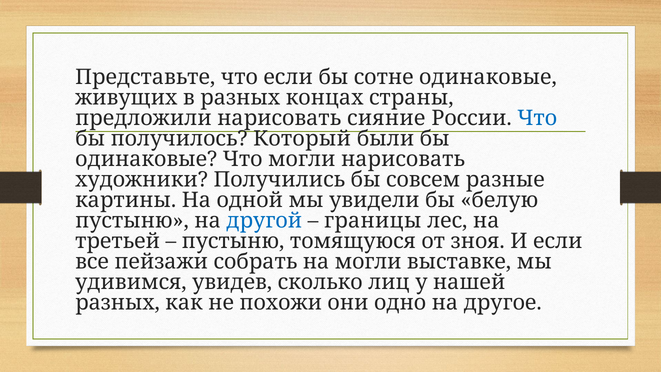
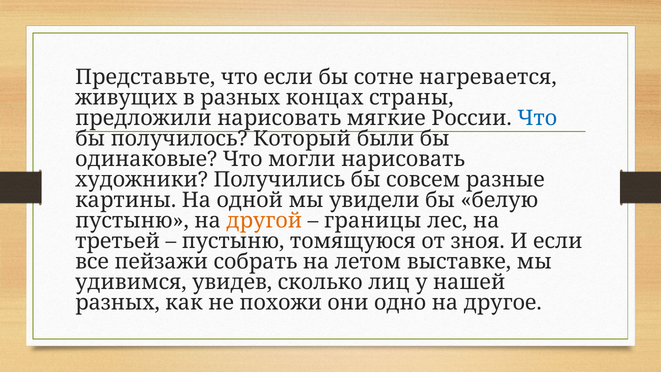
сотне одинаковые: одинаковые -> нагревается (488, 77)
сияние: сияние -> мягкие (386, 118)
другой colour: blue -> orange (264, 221)
на могли: могли -> летом (368, 262)
